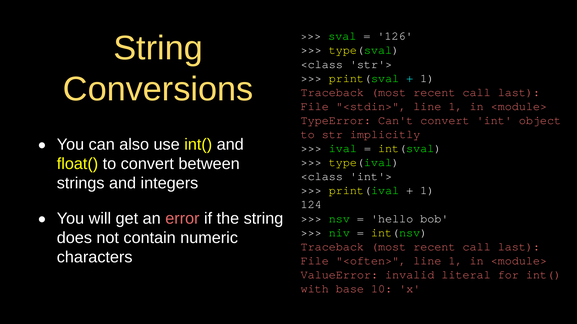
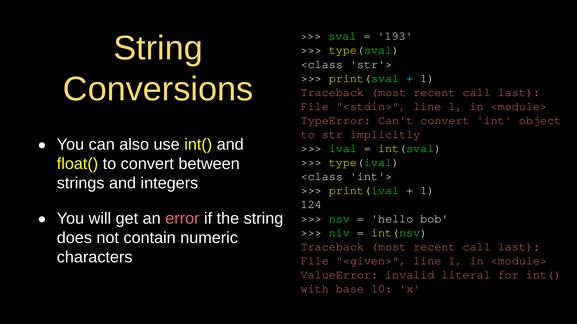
126: 126 -> 193 (395, 36)
<often>: <often> -> <given> (371, 261)
